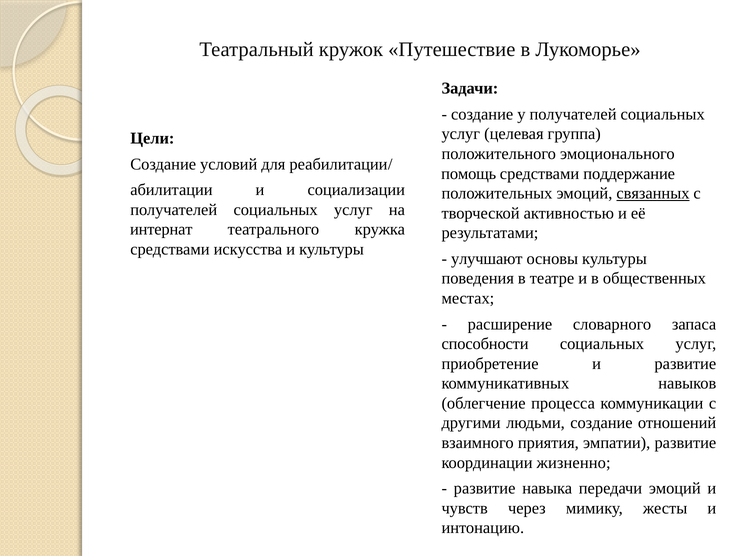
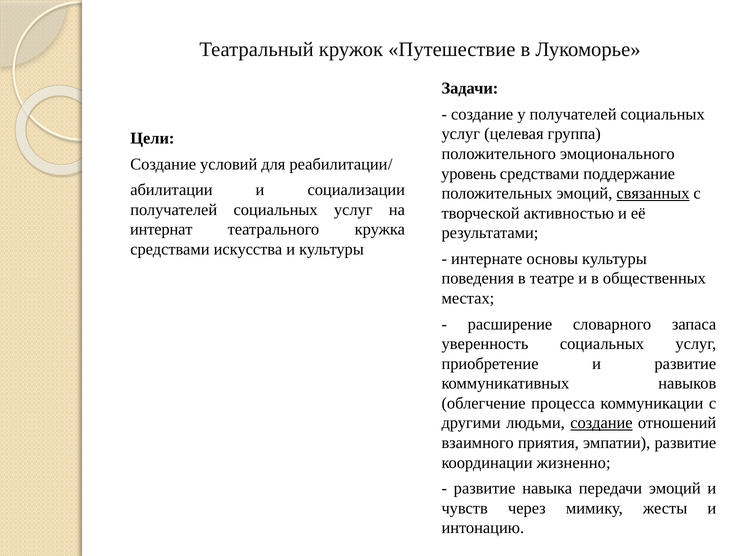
помощь: помощь -> уровень (469, 173)
улучшают: улучшают -> интернате (487, 259)
способности: способности -> уверенность (485, 344)
создание underline: none -> present (601, 423)
